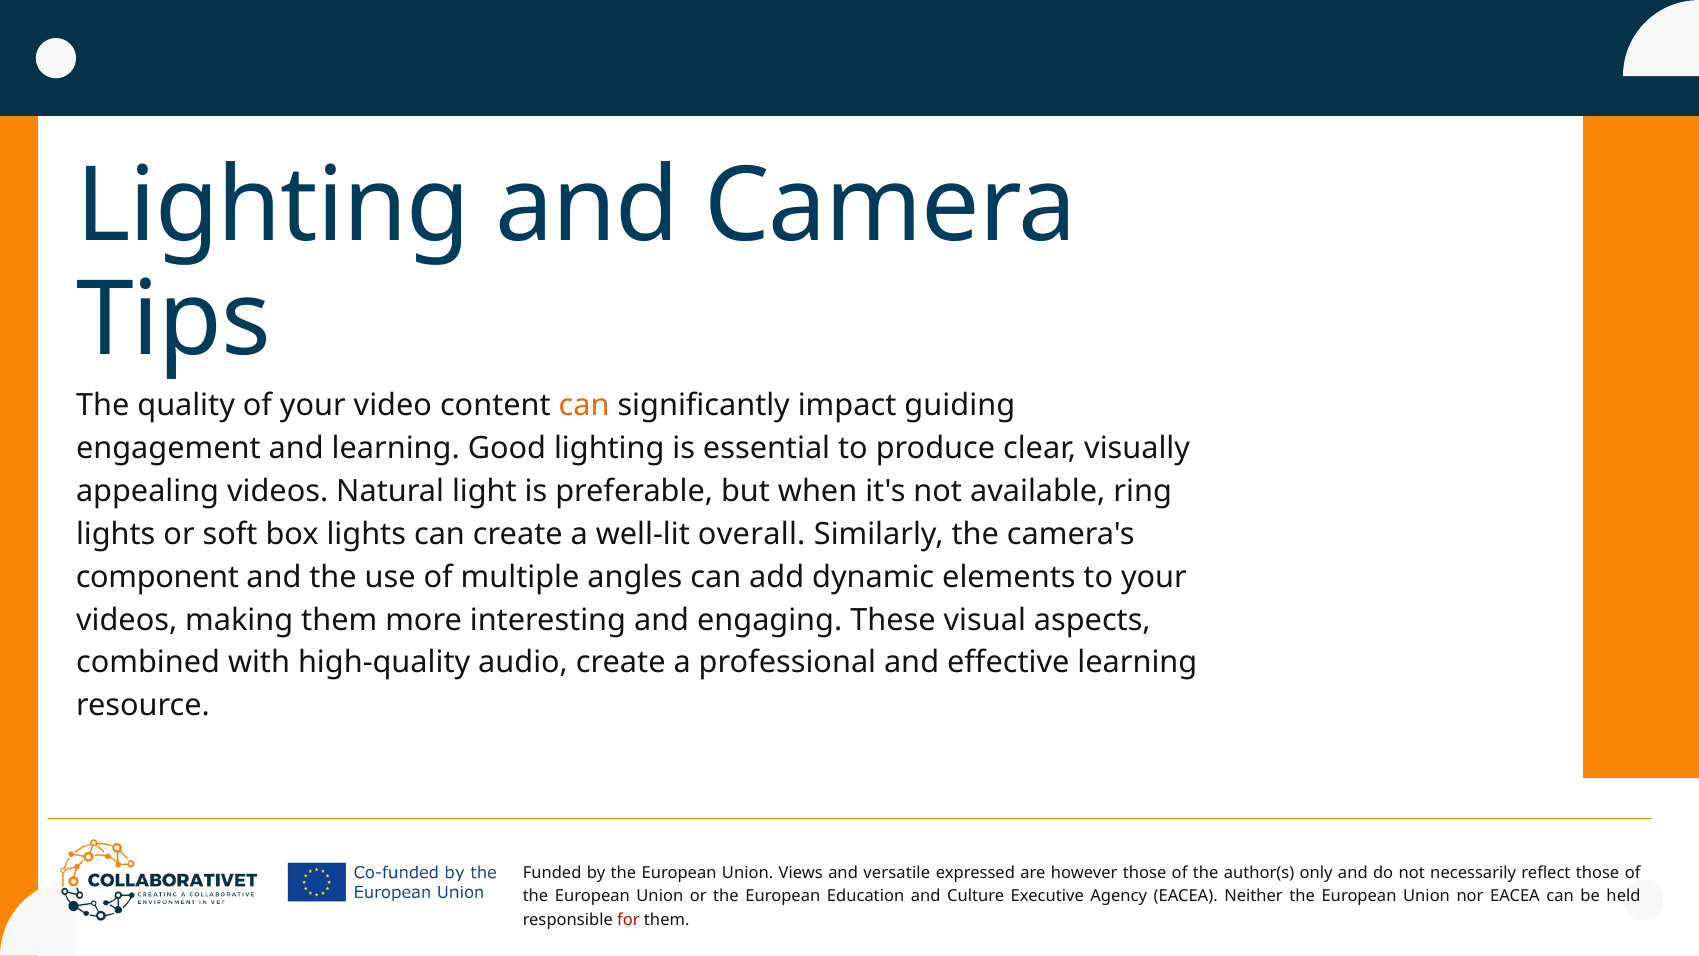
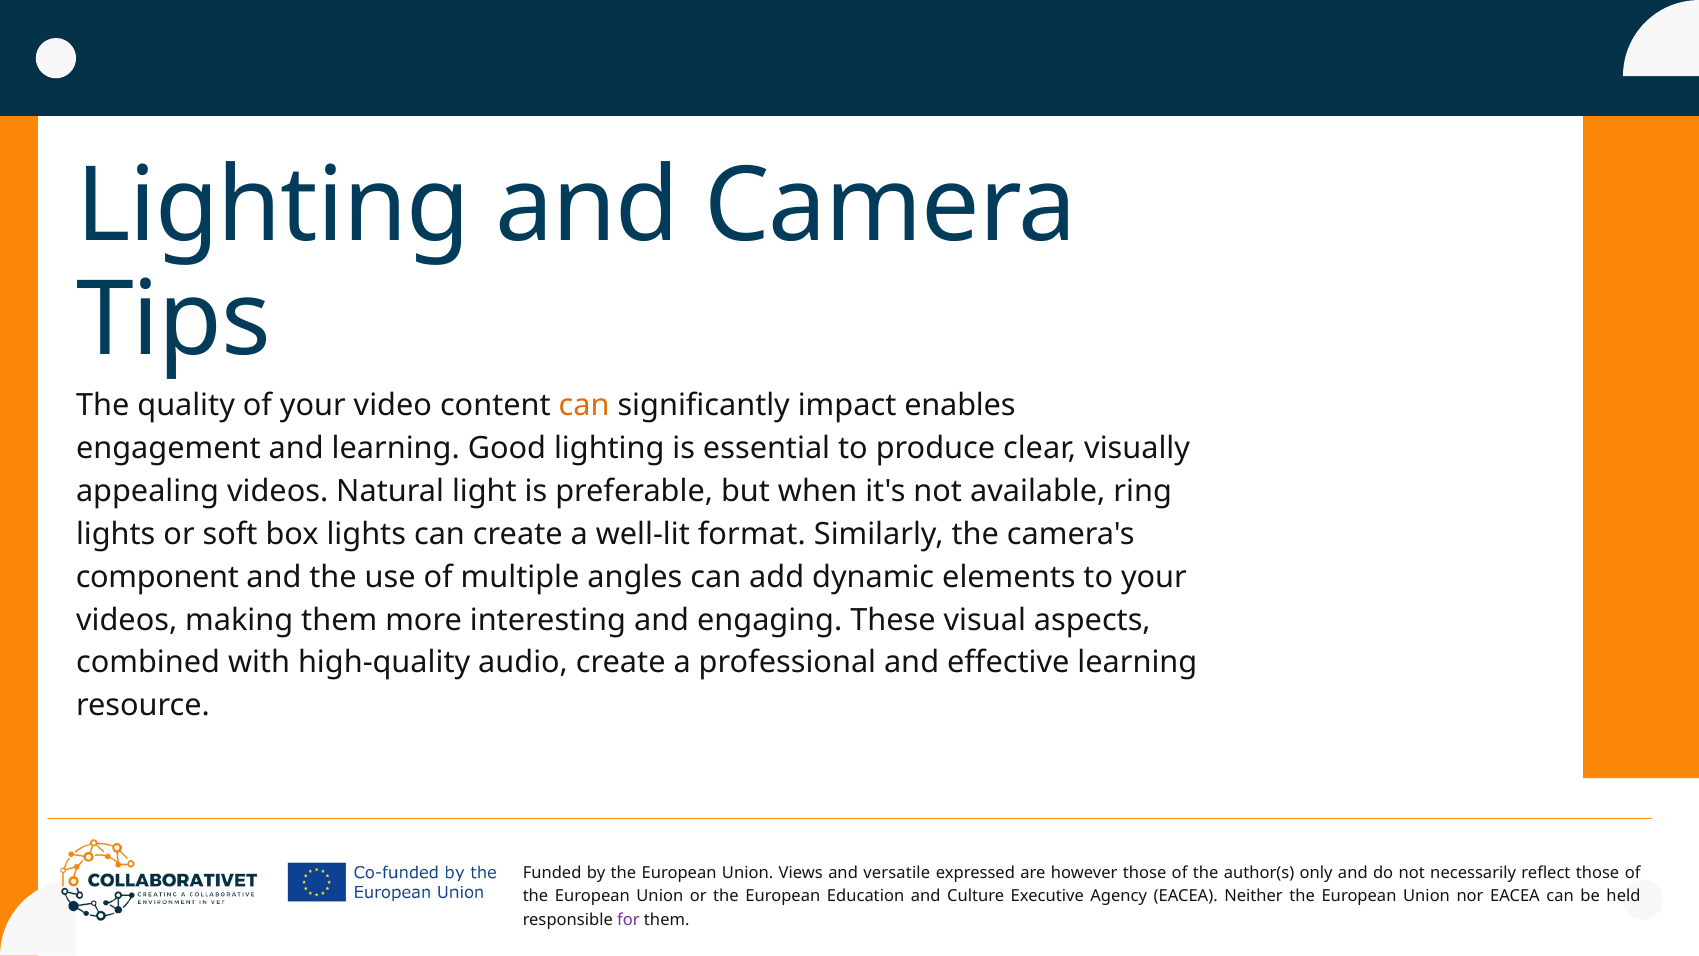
guiding: guiding -> enables (960, 405)
overall: overall -> format (752, 534)
for colour: red -> purple (628, 919)
